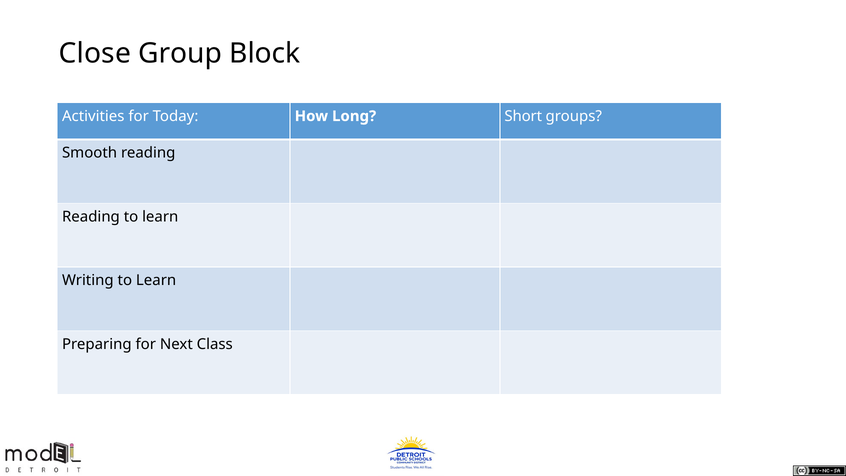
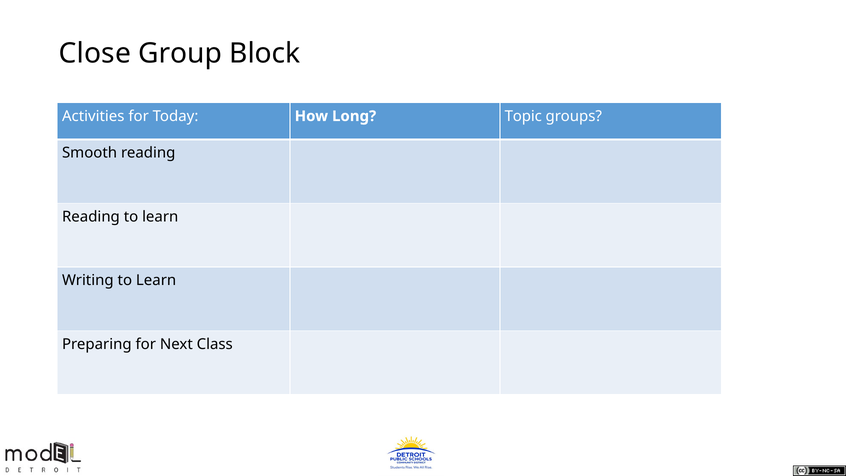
Short: Short -> Topic (523, 116)
